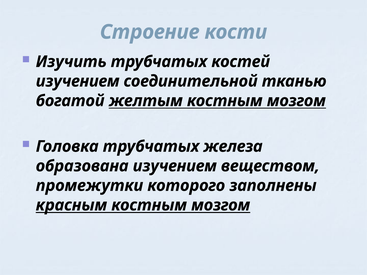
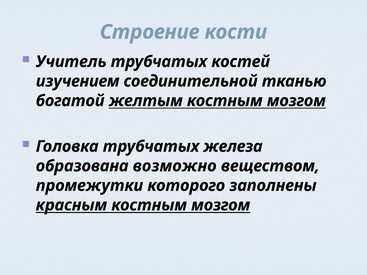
Изучить: Изучить -> Учитель (71, 62)
образована изучением: изучением -> возможно (175, 166)
